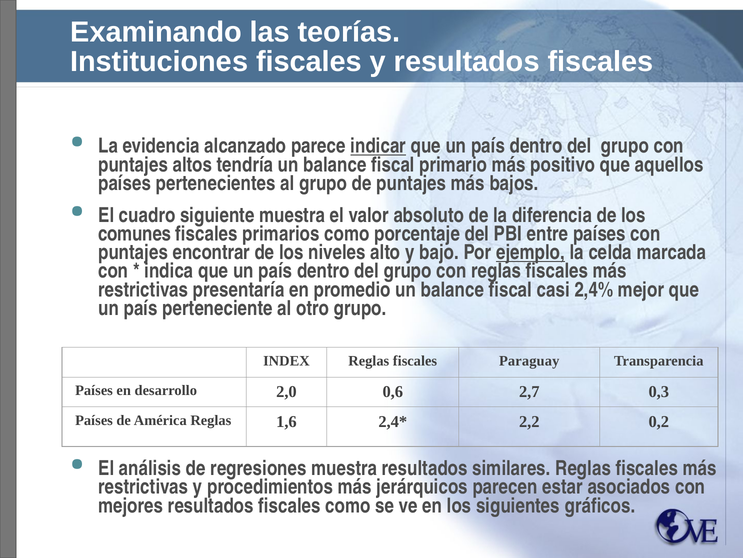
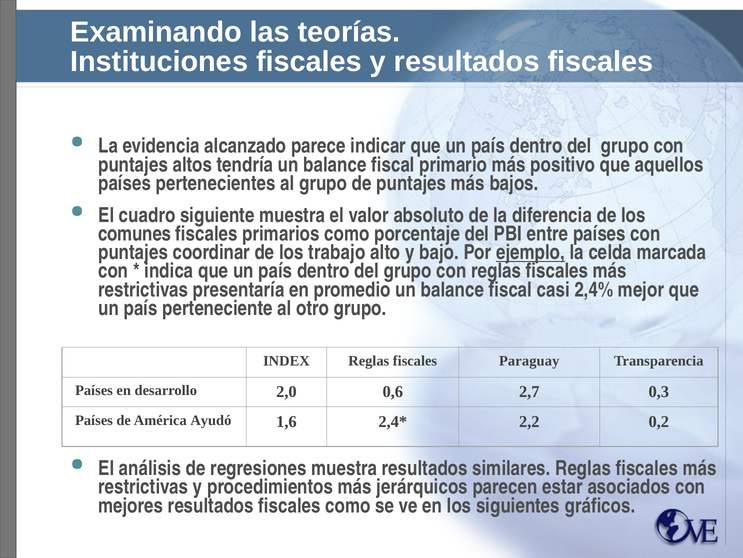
indicar underline: present -> none (378, 146)
encontrar: encontrar -> coordinar (211, 252)
niveles: niveles -> trabajo (337, 252)
América Reglas: Reglas -> Ayudó (211, 420)
